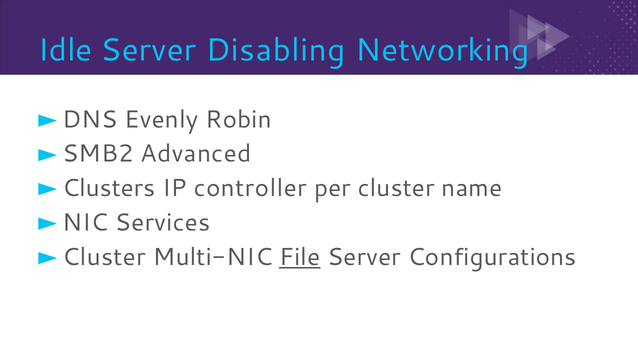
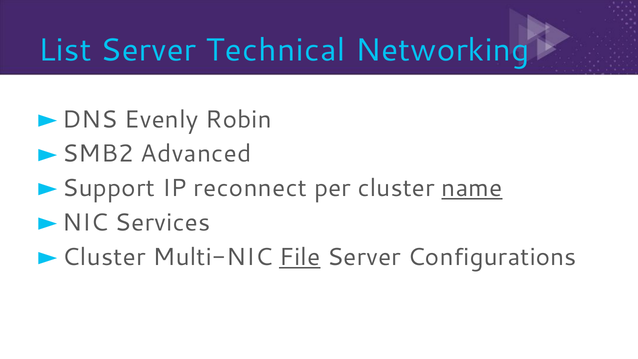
Idle: Idle -> List (65, 50)
Disabling: Disabling -> Technical (276, 50)
Clusters: Clusters -> Support (109, 188)
controller: controller -> reconnect (250, 188)
name underline: none -> present (472, 188)
